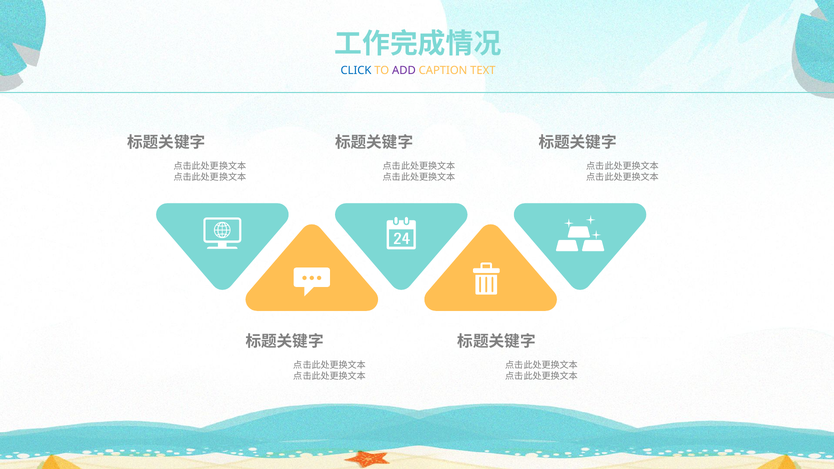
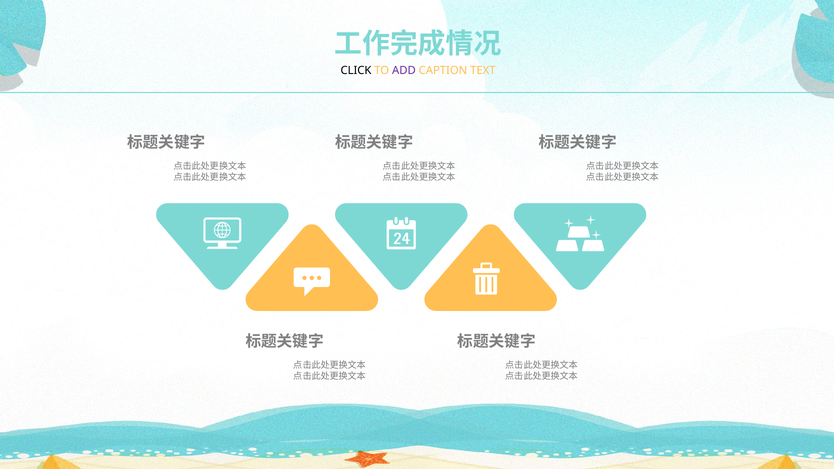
CLICK colour: blue -> black (356, 71)
